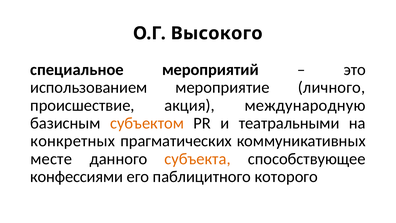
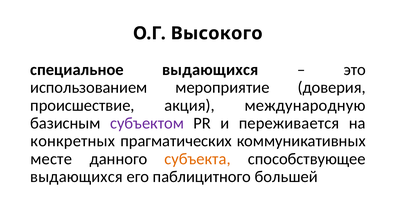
специальное мероприятий: мероприятий -> выдающихся (210, 70)
личного: личного -> доверия (332, 87)
субъектом colour: orange -> purple (147, 123)
театральными: театральными -> переживается (289, 123)
конфессиями: конфессиями -> выдающихся (76, 177)
которого: которого -> большей (286, 177)
